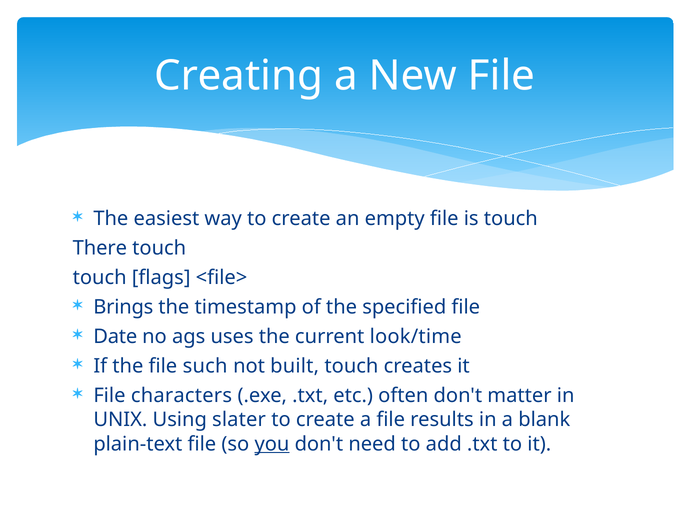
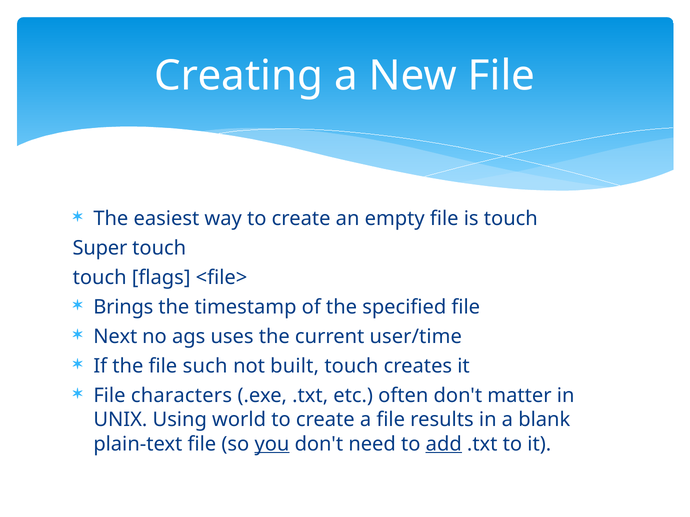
There: There -> Super (100, 248)
Date: Date -> Next (115, 337)
look/time: look/time -> user/time (416, 337)
slater: slater -> world (239, 420)
add underline: none -> present (444, 444)
